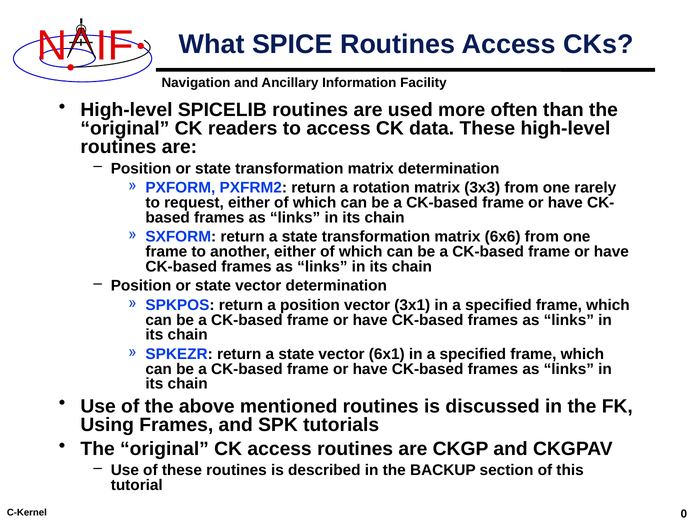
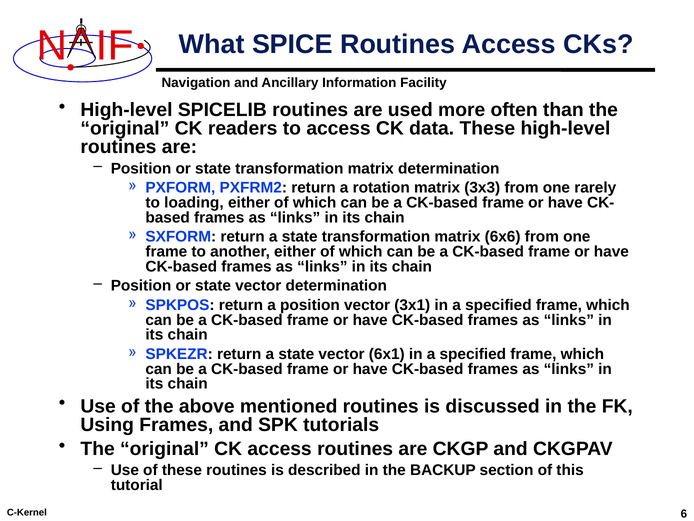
request: request -> loading (194, 203)
0: 0 -> 6 (684, 514)
